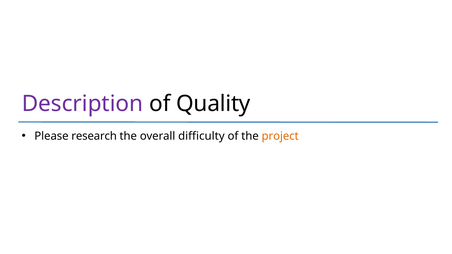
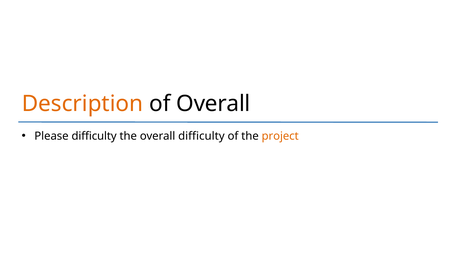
Description colour: purple -> orange (82, 104)
of Quality: Quality -> Overall (213, 104)
Please research: research -> difficulty (94, 136)
